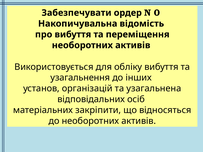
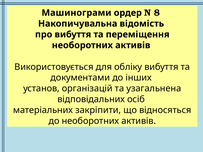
Забезпечувати: Забезпечувати -> Машинограми (76, 13)
0: 0 -> 8 (157, 13)
узагальнення: узагальнення -> документами (80, 78)
